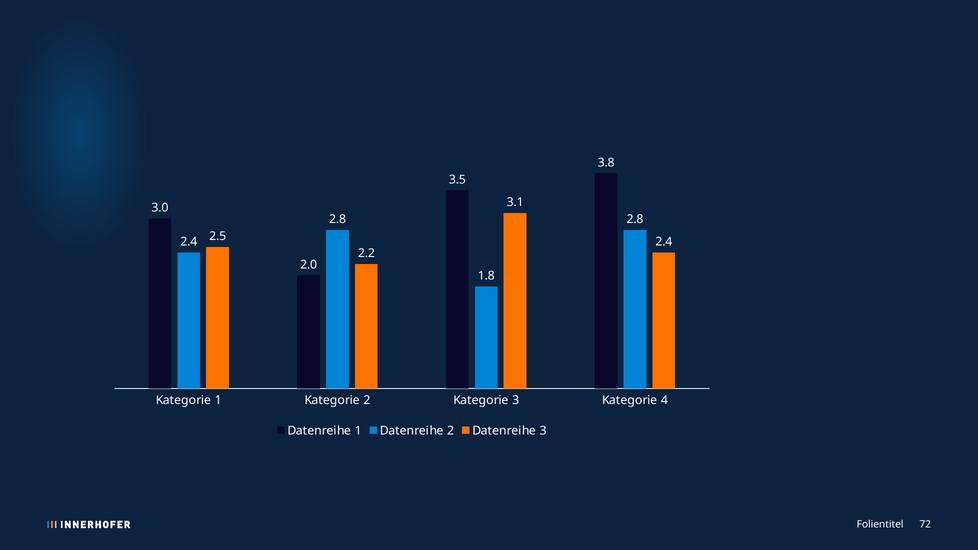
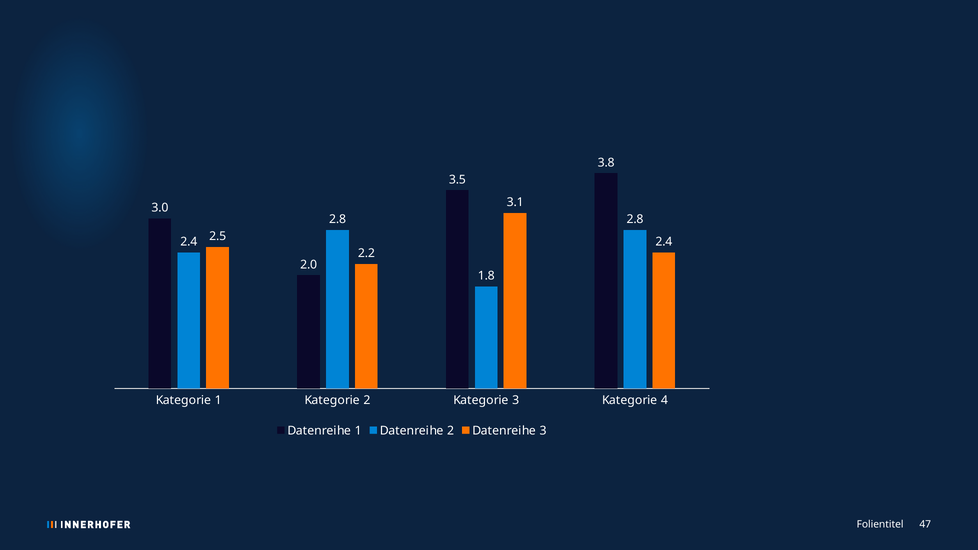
72: 72 -> 47 (925, 524)
